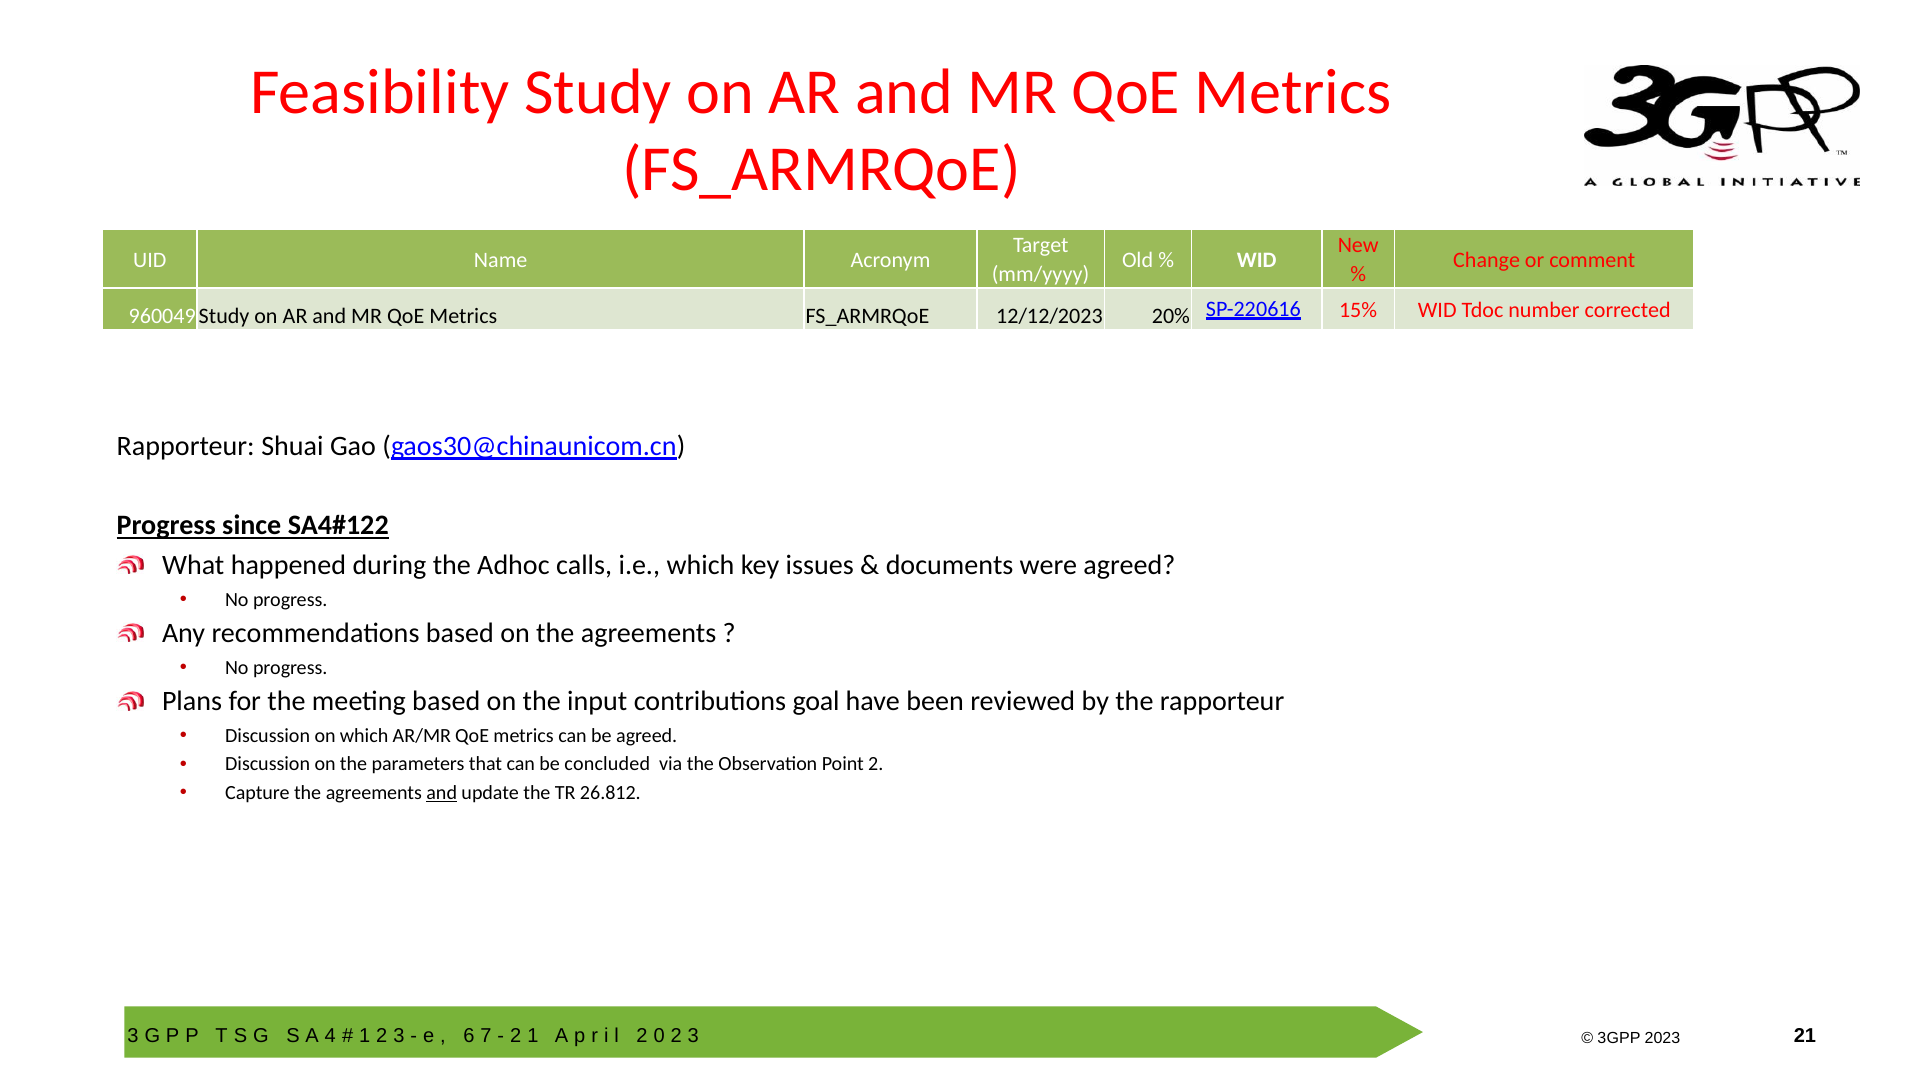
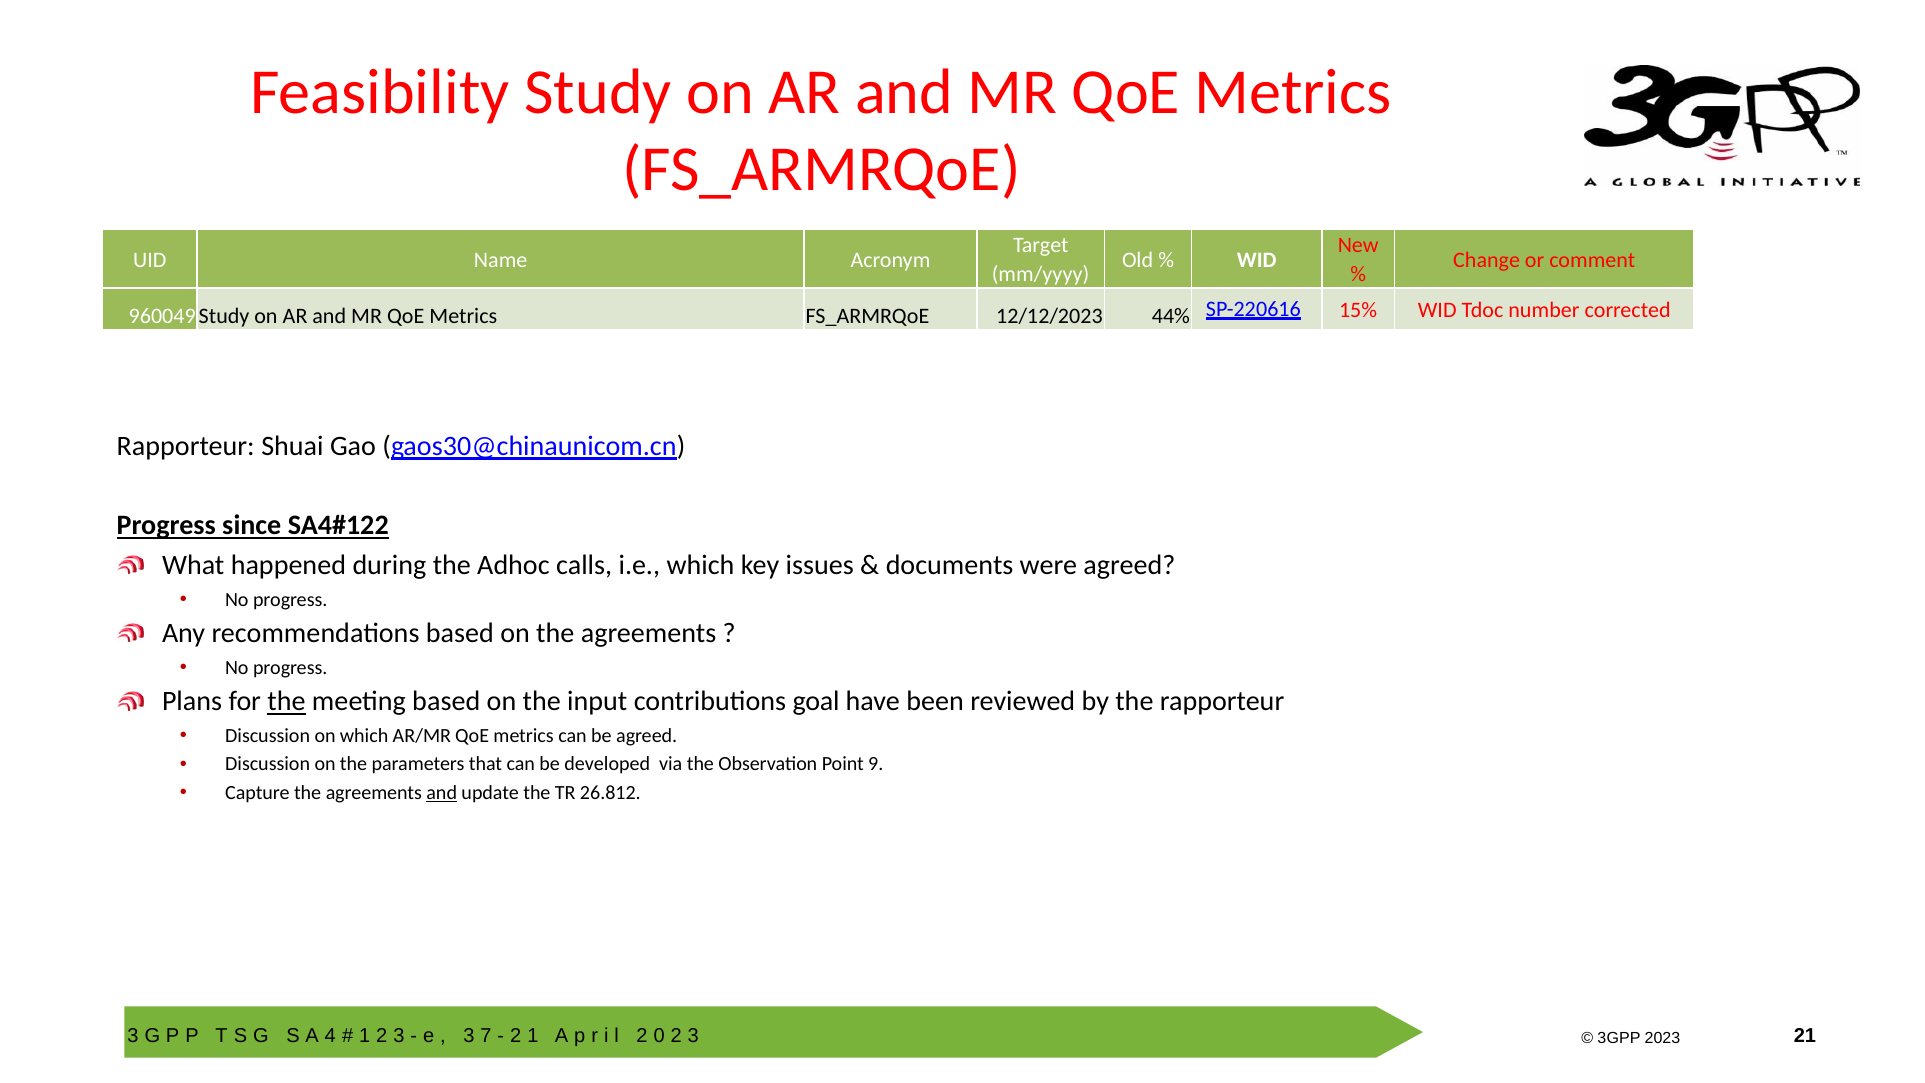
20%: 20% -> 44% (1171, 316)
the underline: none -> present (287, 702)
concluded: concluded -> developed (607, 764)
Point 2: 2 -> 9 (876, 764)
6: 6 -> 3 (469, 1035)
